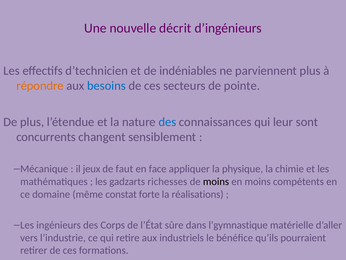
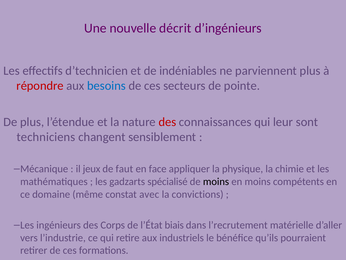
répondre colour: orange -> red (40, 86)
des colour: blue -> red (167, 122)
concurrents: concurrents -> techniciens (46, 137)
richesses: richesses -> spécialisé (167, 181)
forte: forte -> avec (149, 194)
réalisations: réalisations -> convictions (198, 194)
sûre: sûre -> biais (174, 225)
l’gymnastique: l’gymnastique -> l’recrutement (238, 225)
